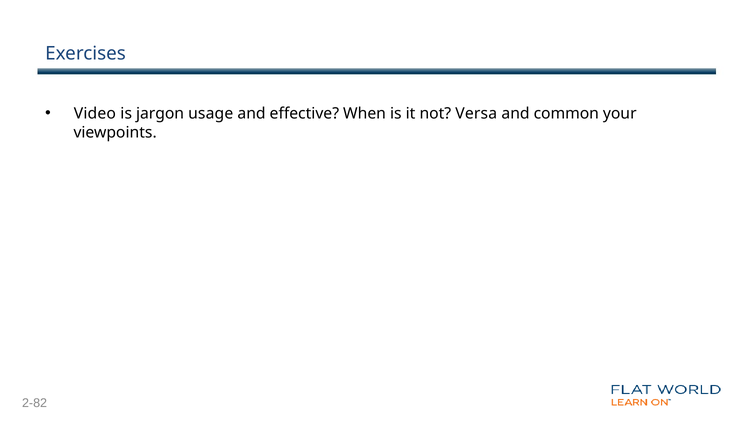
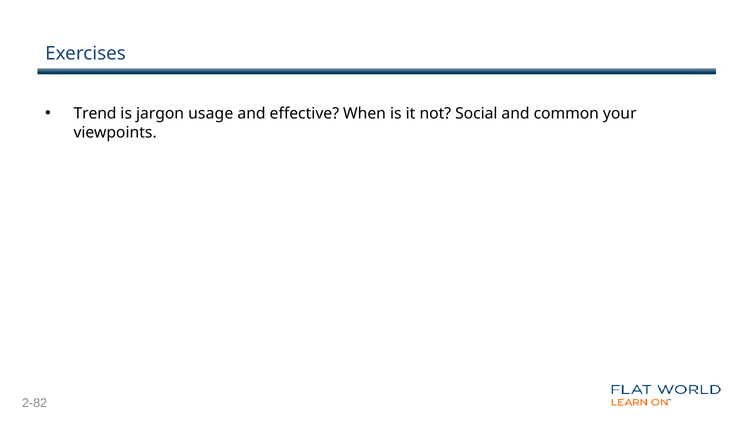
Video: Video -> Trend (95, 113)
Versa: Versa -> Social (476, 113)
